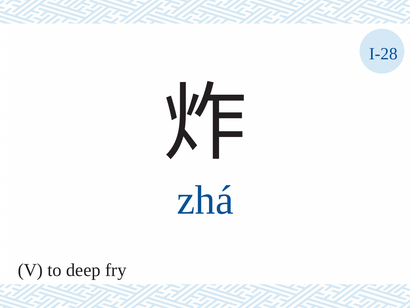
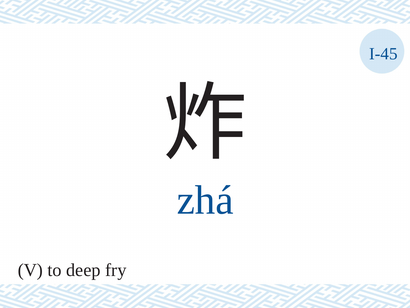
I-28: I-28 -> I-45 (383, 54)
